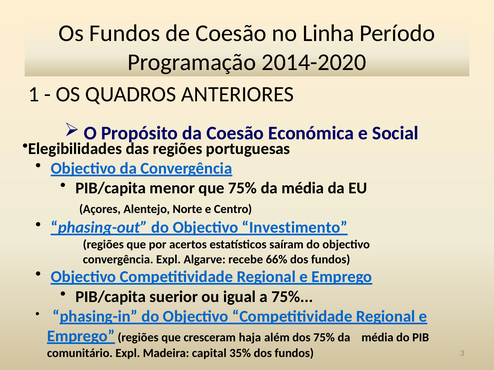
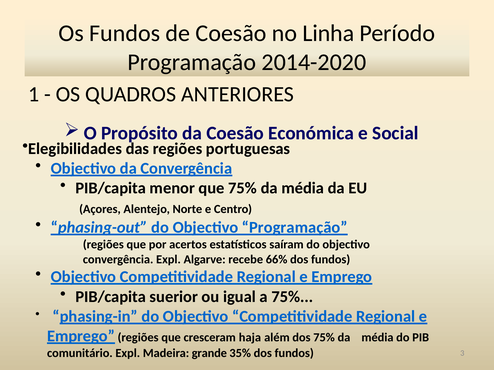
Objectivo Investimento: Investimento -> Programação (295, 228)
capital: capital -> grande (209, 354)
